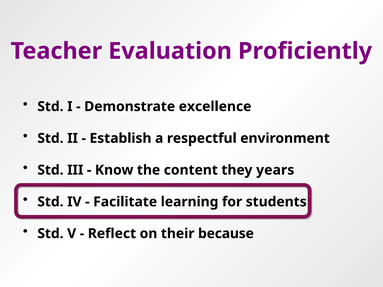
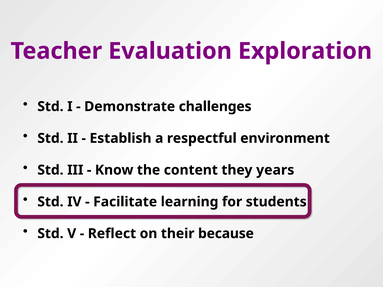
Proficiently: Proficiently -> Exploration (305, 51)
excellence: excellence -> challenges (215, 107)
